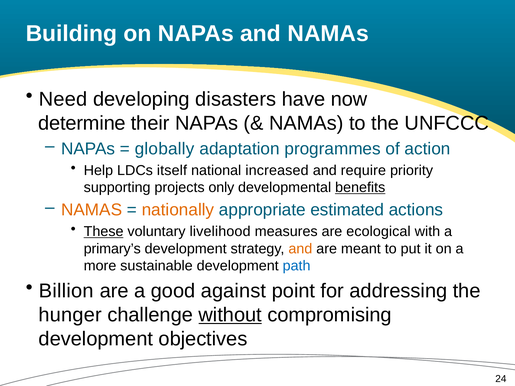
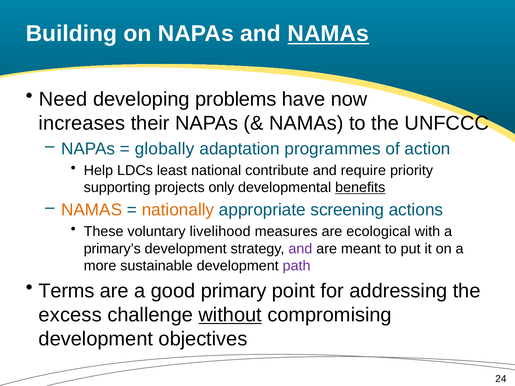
NAMAs underline: none -> present (328, 34)
disasters: disasters -> problems (236, 99)
determine: determine -> increases (82, 123)
itself: itself -> least (172, 170)
increased: increased -> contribute (277, 170)
estimated: estimated -> screening (347, 210)
These underline: present -> none (104, 232)
and colour: orange -> purple (300, 249)
path colour: blue -> purple (297, 266)
Billion: Billion -> Terms (66, 291)
against: against -> primary (234, 291)
hunger: hunger -> excess (70, 315)
